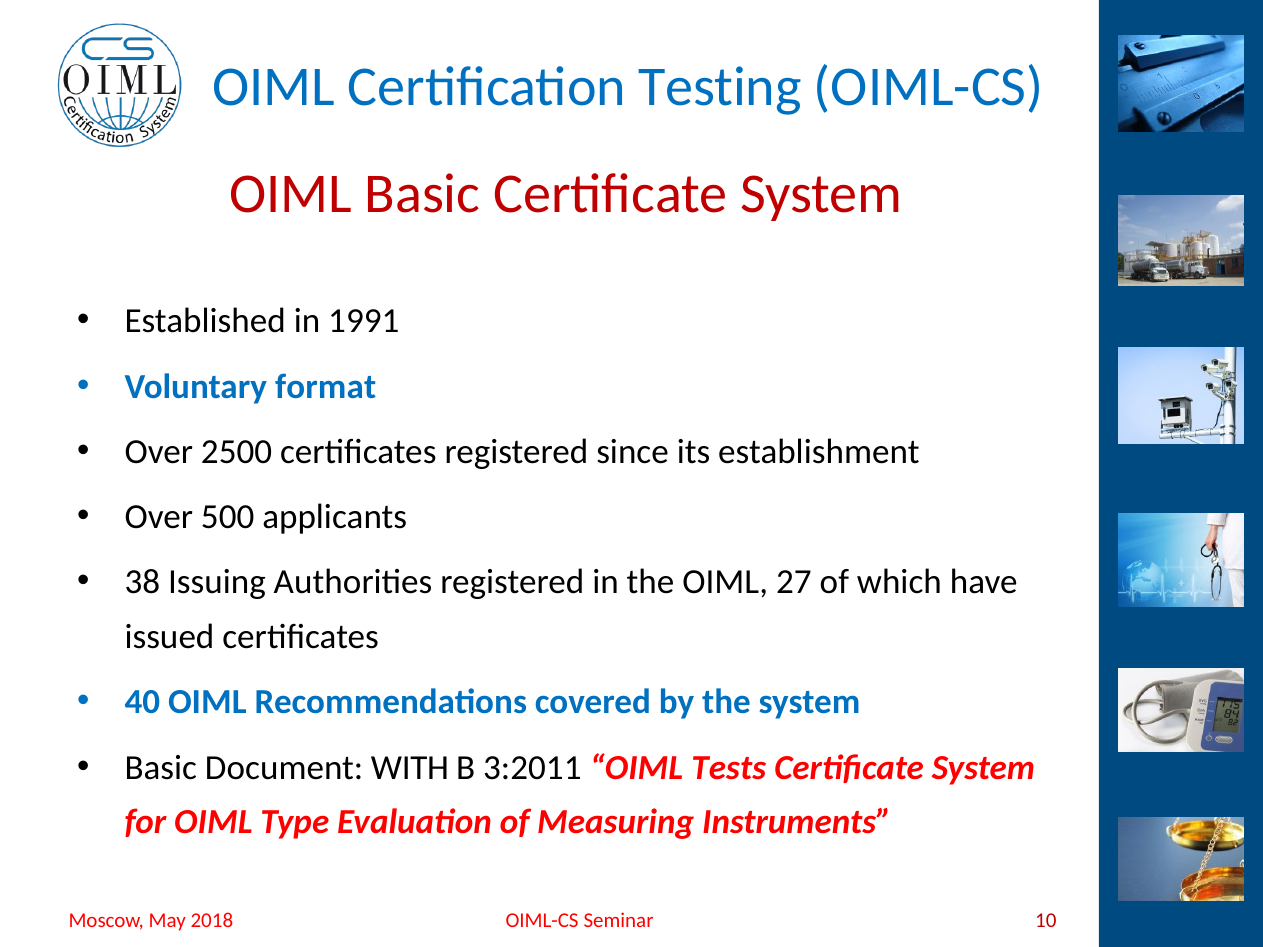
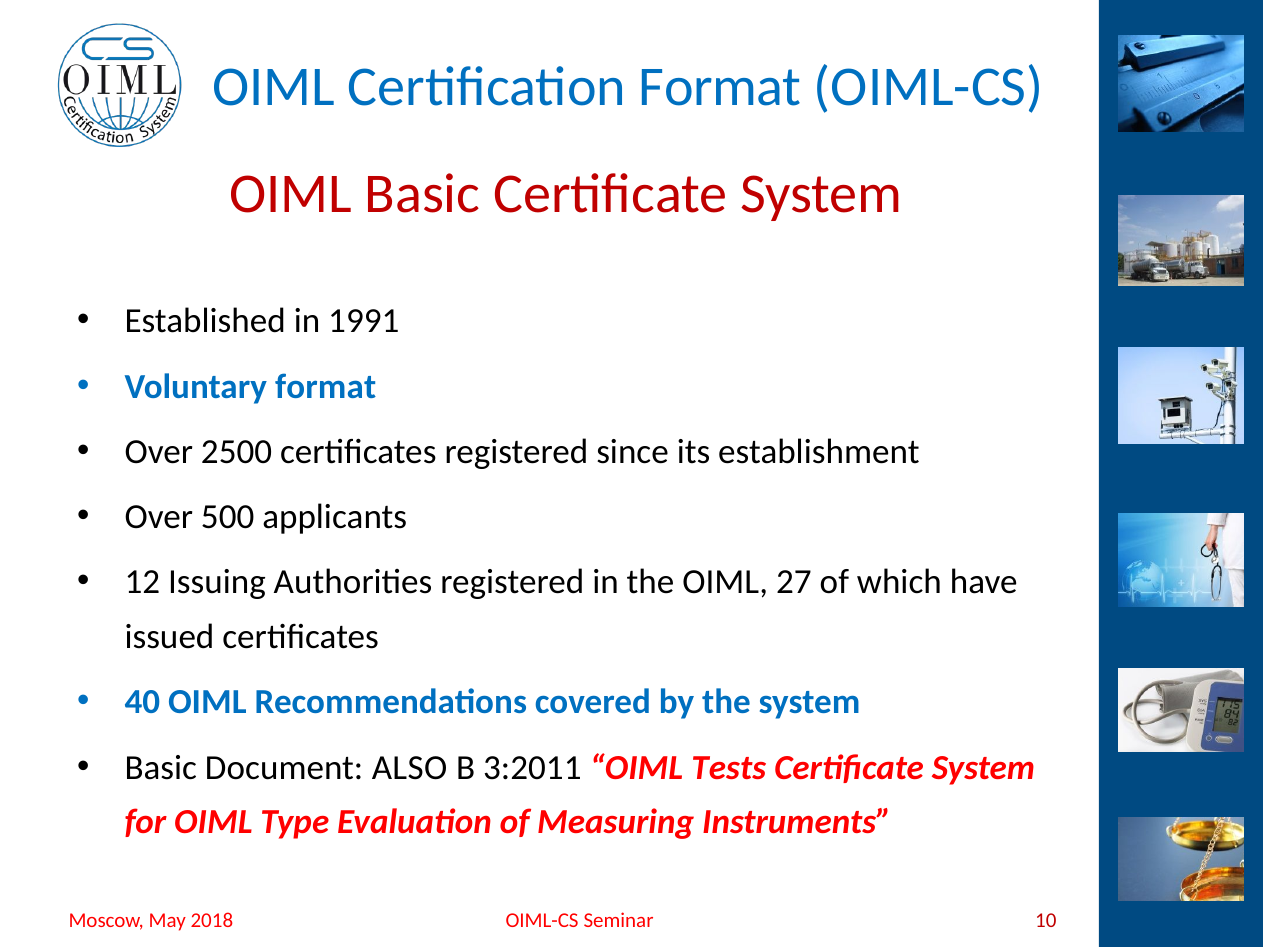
Testing: Testing -> Format (720, 87)
38: 38 -> 12 (142, 582)
WITH: WITH -> ALSO (410, 768)
